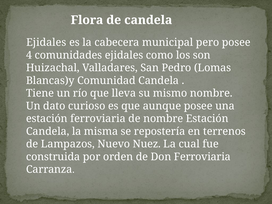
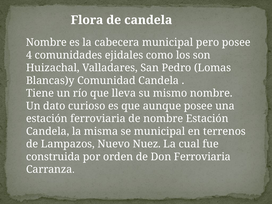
Ejidales: Ejidales -> Nombre (46, 42)
se repostería: repostería -> municipal (160, 131)
